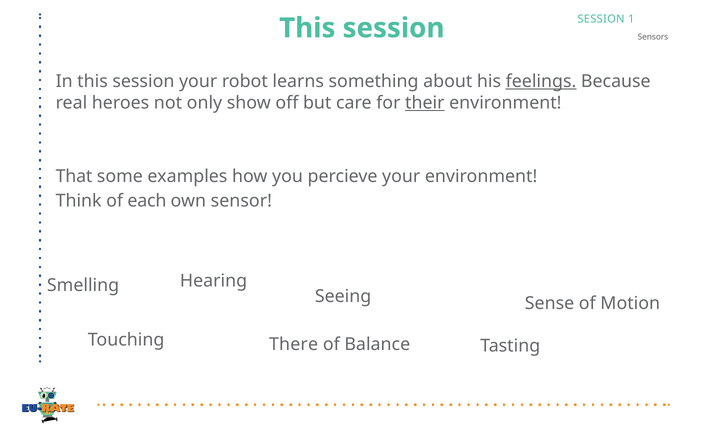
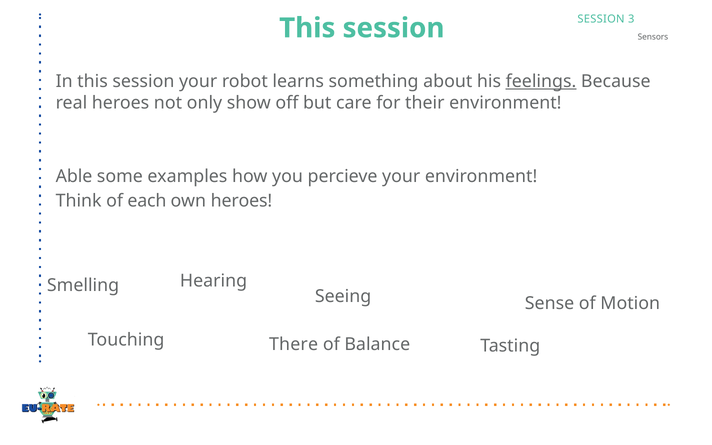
1: 1 -> 3 (631, 19)
their underline: present -> none (425, 103)
That: That -> Able (74, 176)
own sensor: sensor -> heroes (241, 201)
